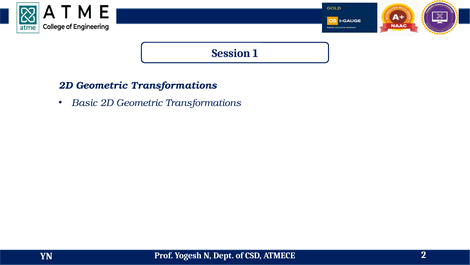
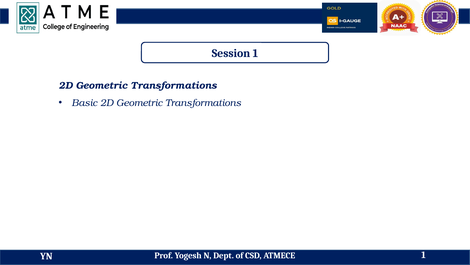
YN 2: 2 -> 1 (424, 254)
